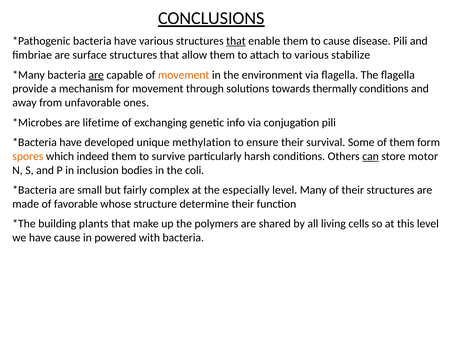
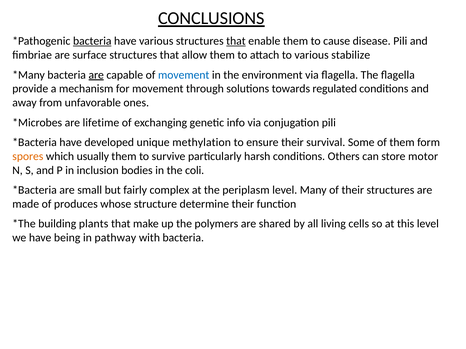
bacteria underline: none -> present (92, 41)
movement colour: orange -> blue (184, 75)
thermally: thermally -> regulated (335, 89)
indeed: indeed -> usually (93, 157)
can underline: present -> none (371, 157)
especially: especially -> periplasm (246, 190)
favorable: favorable -> produces (76, 204)
have cause: cause -> being (67, 238)
powered: powered -> pathway (115, 238)
